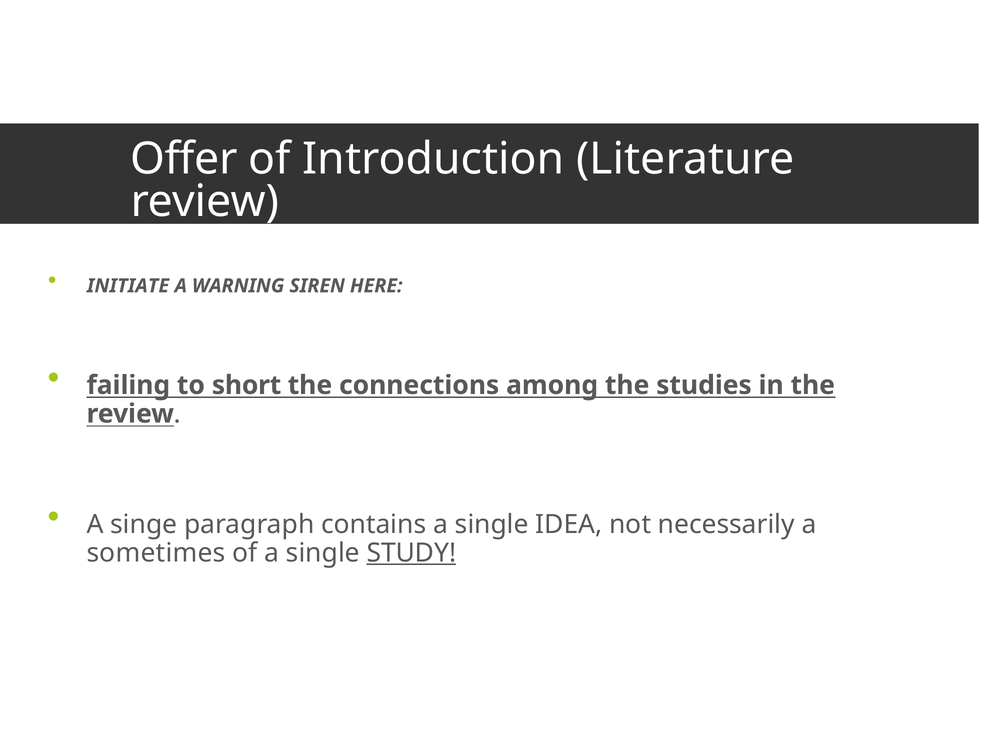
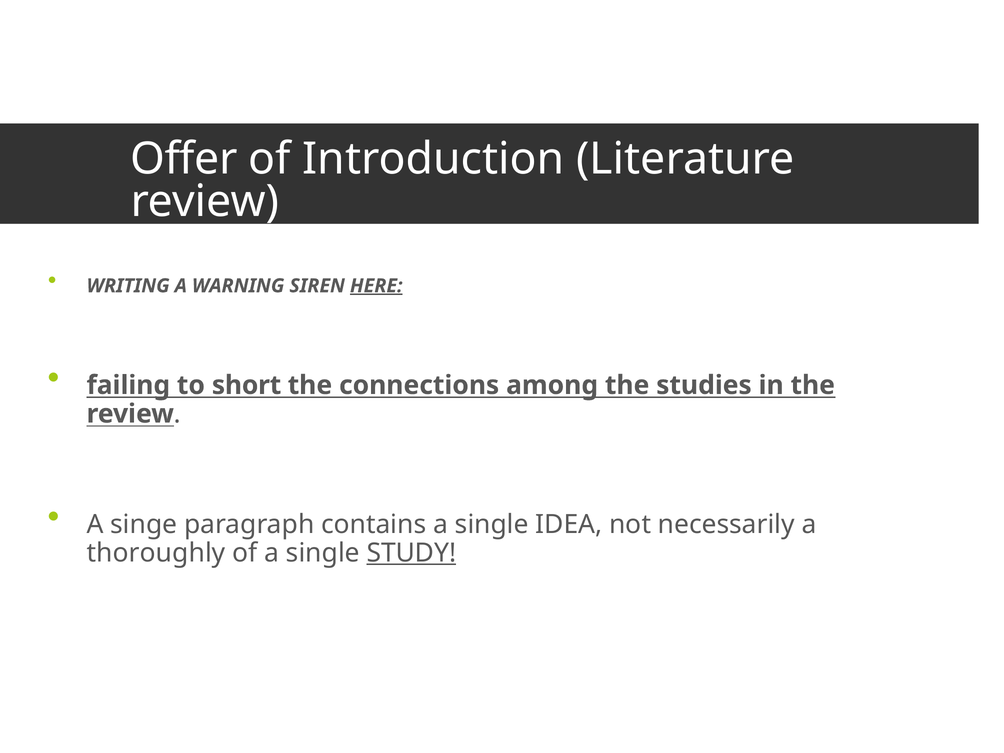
INITIATE: INITIATE -> WRITING (128, 286)
HERE underline: none -> present (376, 286)
sometimes: sometimes -> thoroughly (156, 553)
